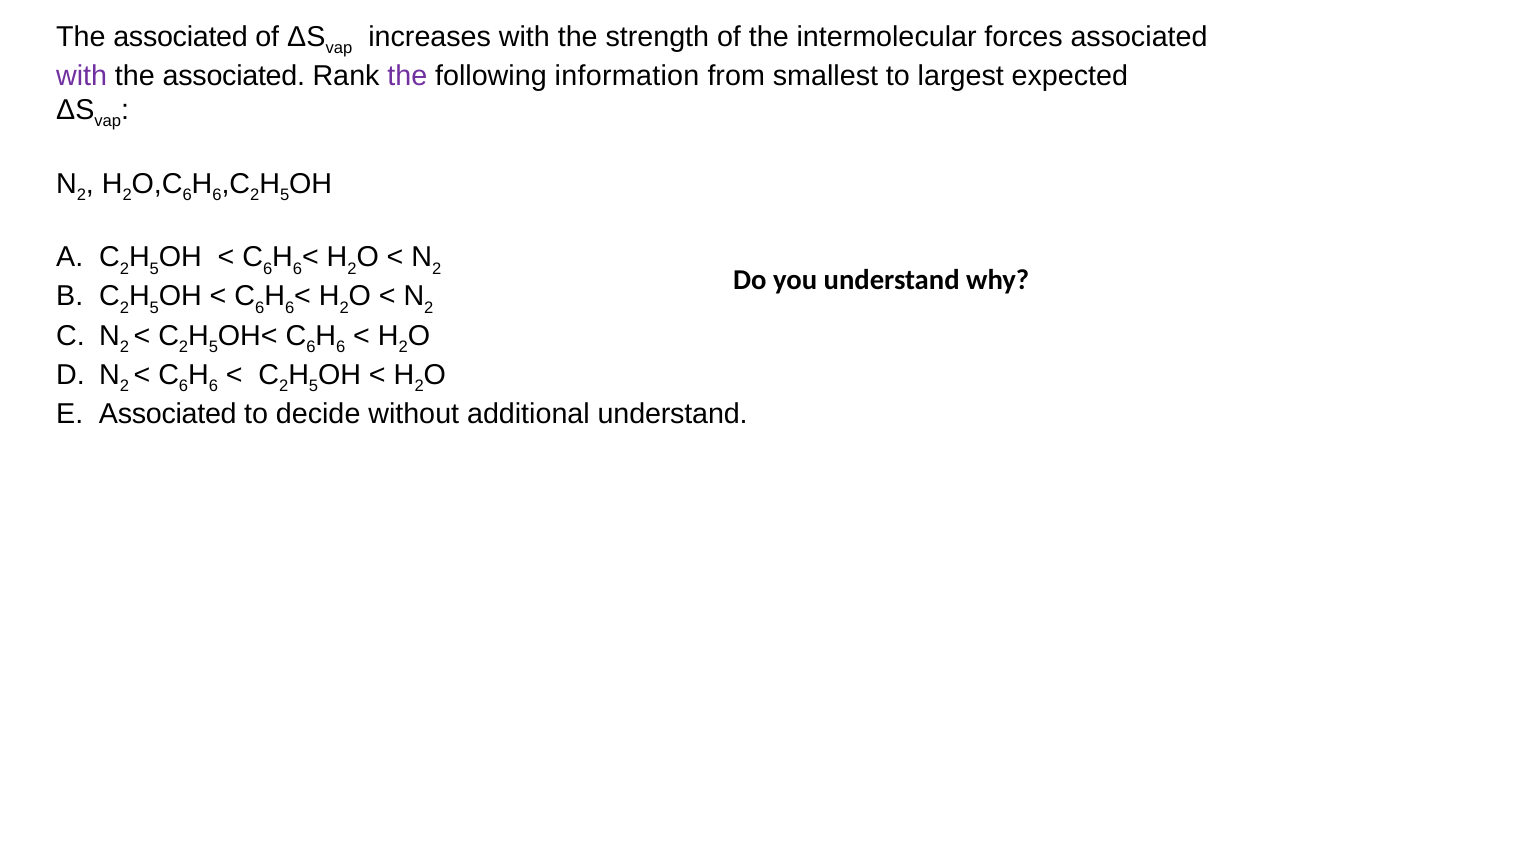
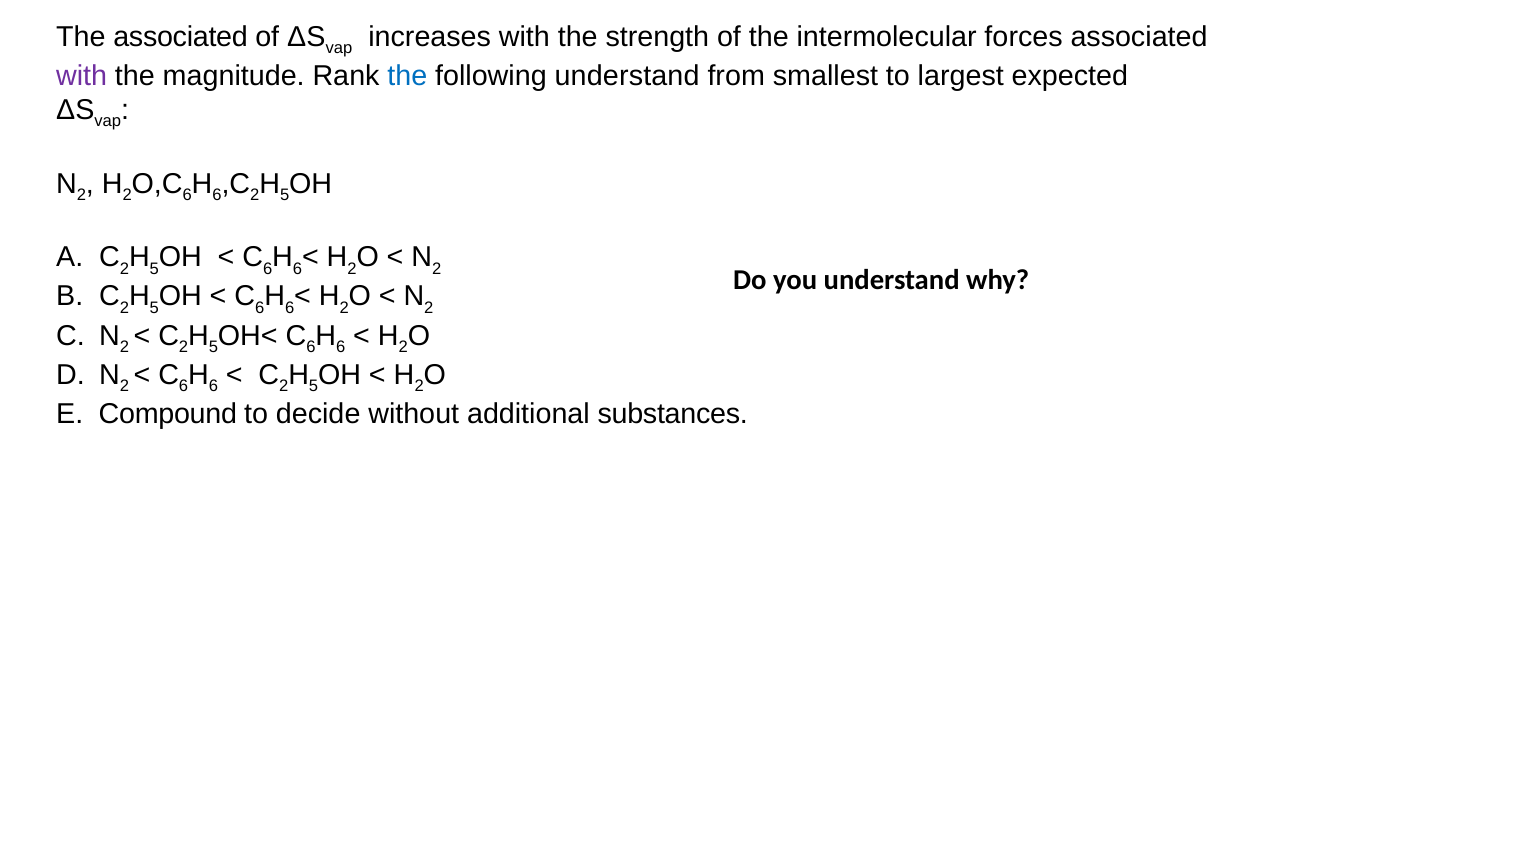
associated: associated -> magnitude (234, 76)
the colour: purple -> blue (407, 76)
following information: information -> understand (627, 76)
Associated: Associated -> Compound (168, 414)
additional understand: understand -> substances (673, 414)
